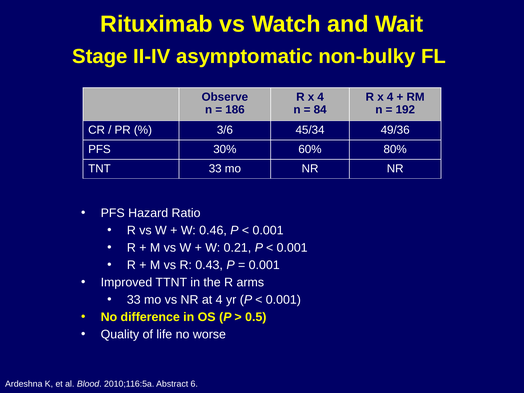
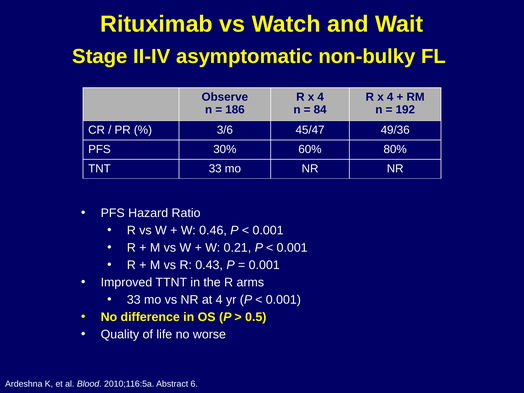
45/34: 45/34 -> 45/47 (310, 130)
